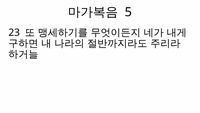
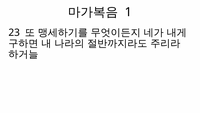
5: 5 -> 1 (128, 12)
